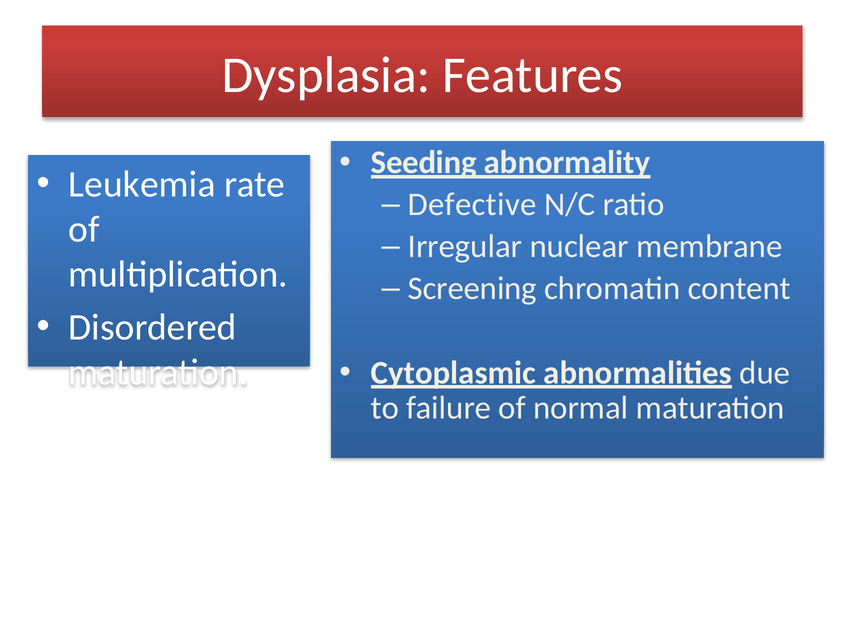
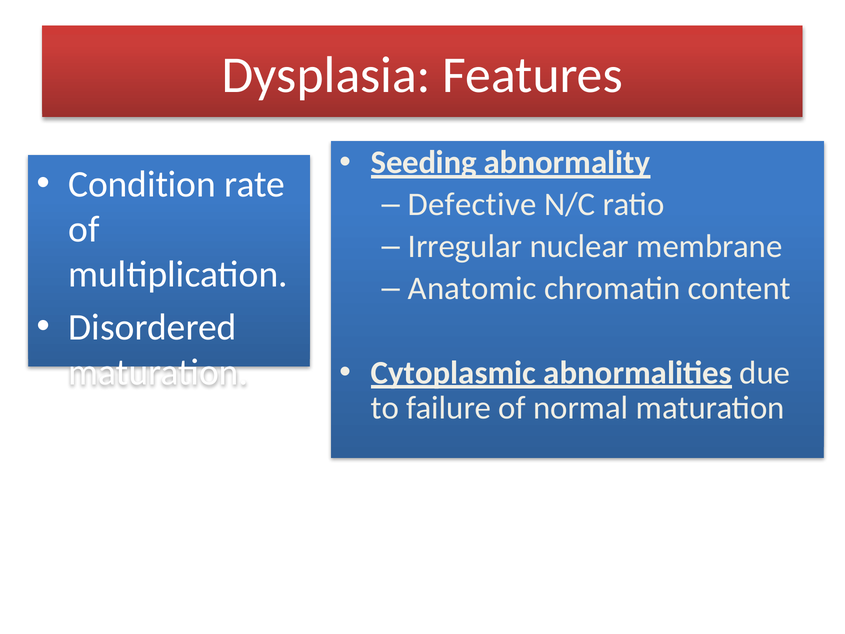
Leukemia: Leukemia -> Condition (142, 184)
Screening: Screening -> Anatomic (472, 289)
